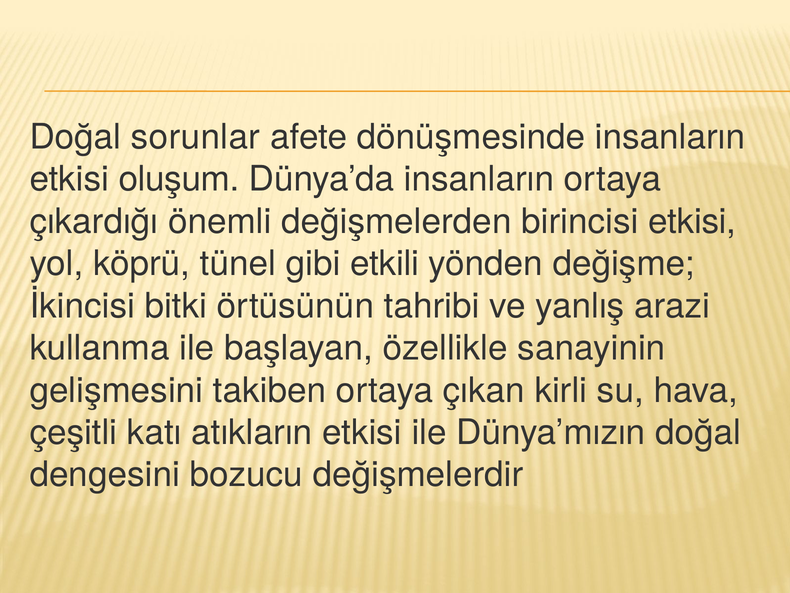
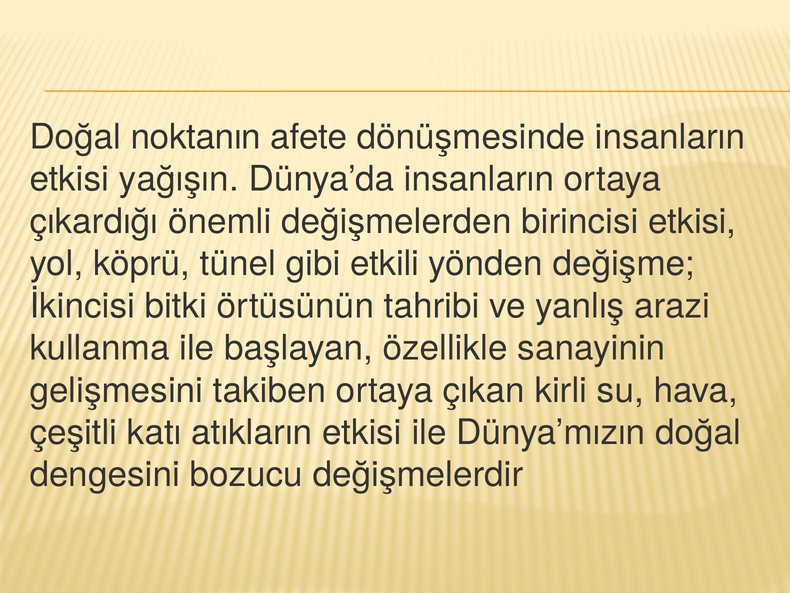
sorunlar: sorunlar -> noktanın (196, 137)
oluşum: oluşum -> yağışın (179, 179)
